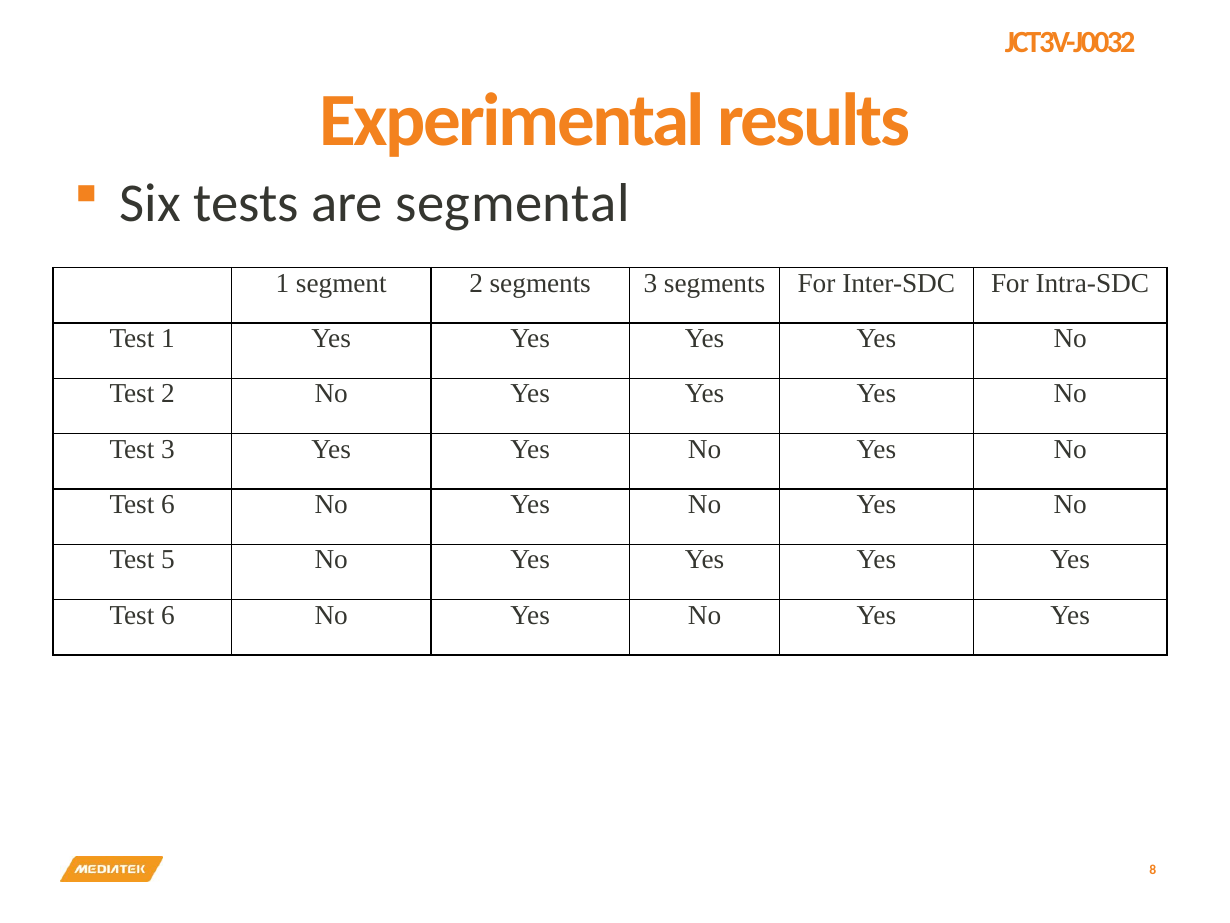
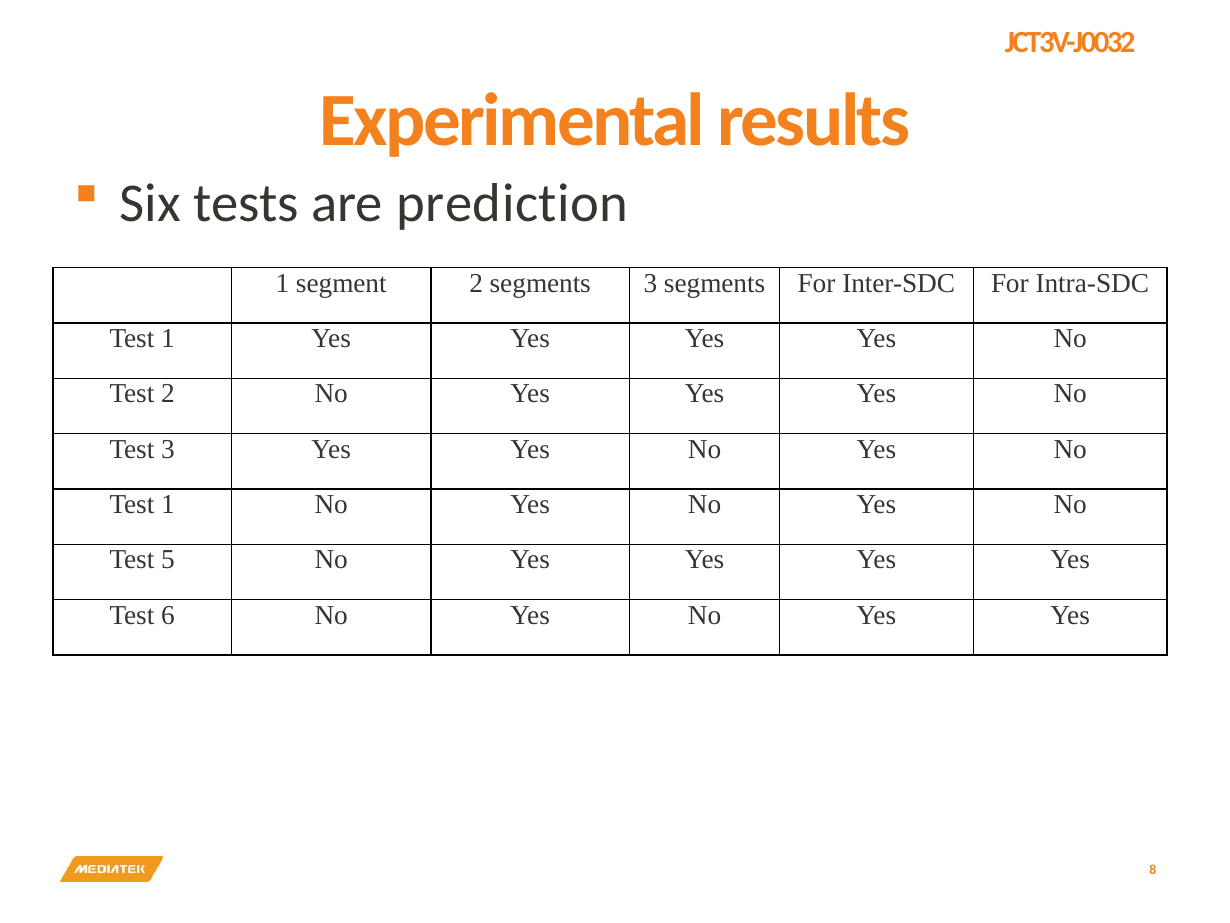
segmental: segmental -> prediction (512, 204)
6: 6 -> 1 (168, 504)
